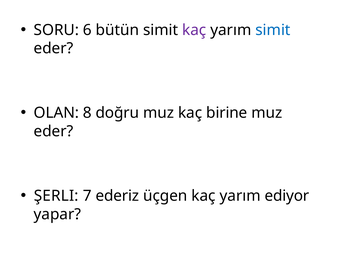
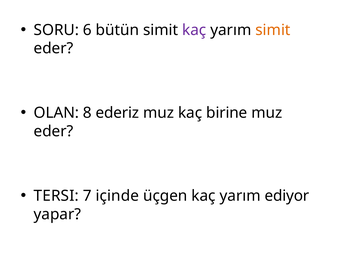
simit colour: blue -> orange (273, 30)
doğru: doğru -> ederiz (117, 113)
ŞERLI: ŞERLI -> TERSI (56, 196)
ederiz: ederiz -> içinde (117, 196)
